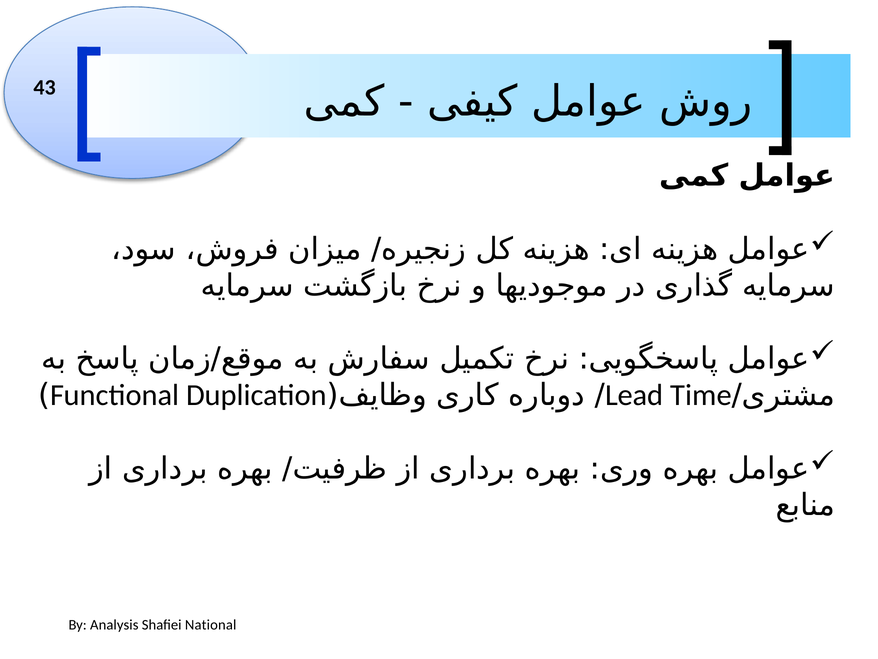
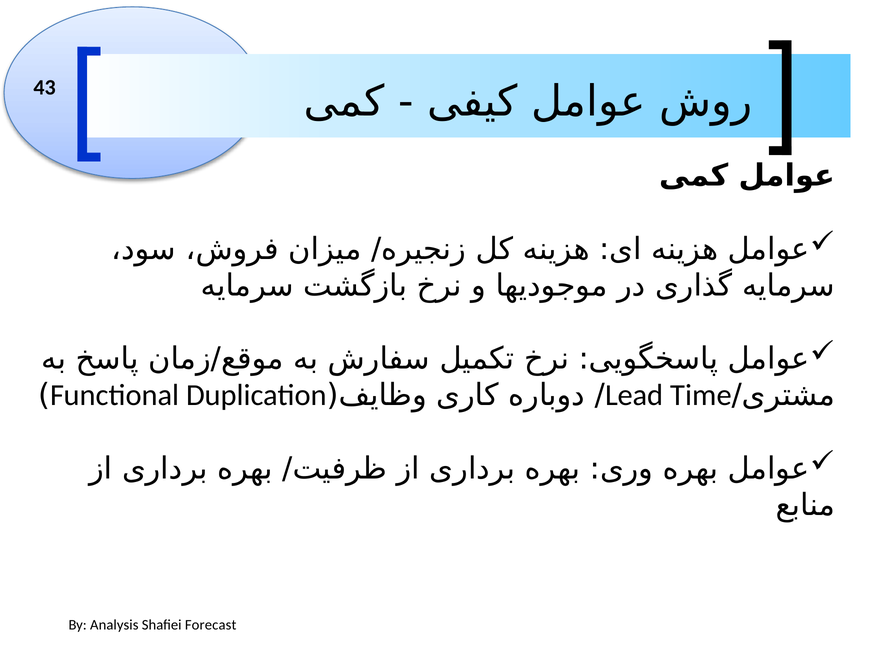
National: National -> Forecast (211, 625)
